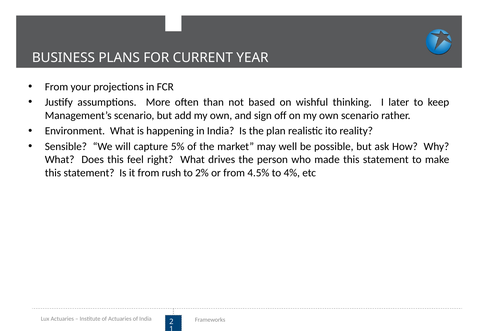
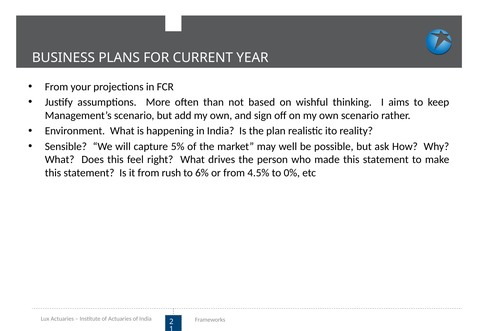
later: later -> aims (399, 102)
2%: 2% -> 6% (202, 173)
4%: 4% -> 0% (292, 173)
